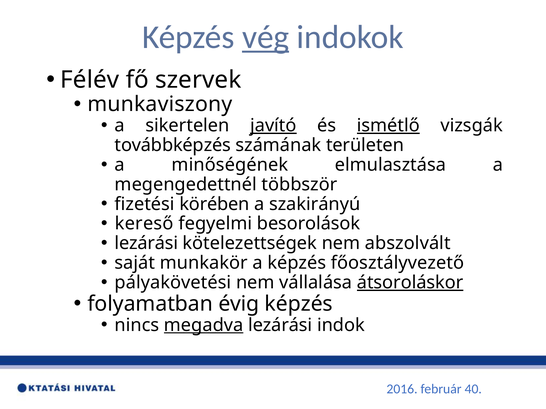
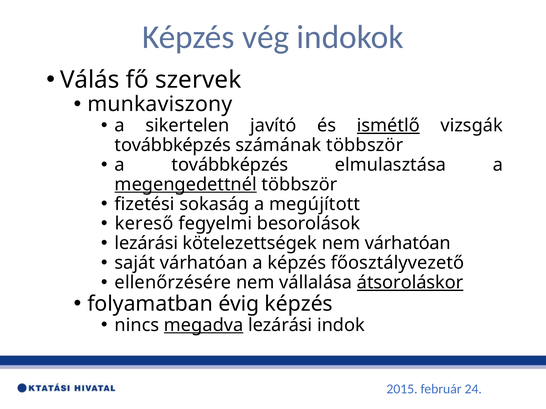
vég underline: present -> none (266, 37)
Félév: Félév -> Válás (90, 80)
javító underline: present -> none (273, 126)
számának területen: területen -> többször (365, 145)
a minőségének: minőségének -> továbbképzés (230, 165)
megengedettnél underline: none -> present (186, 185)
körében: körében -> sokaság (214, 204)
szakirányú: szakirányú -> megújított (315, 204)
nem abszolvált: abszolvált -> várhatóan (408, 244)
saját munkakör: munkakör -> várhatóan (204, 263)
pályakövetési: pályakövetési -> ellenőrzésére (173, 283)
2016: 2016 -> 2015 (402, 389)
40: 40 -> 24 (473, 389)
